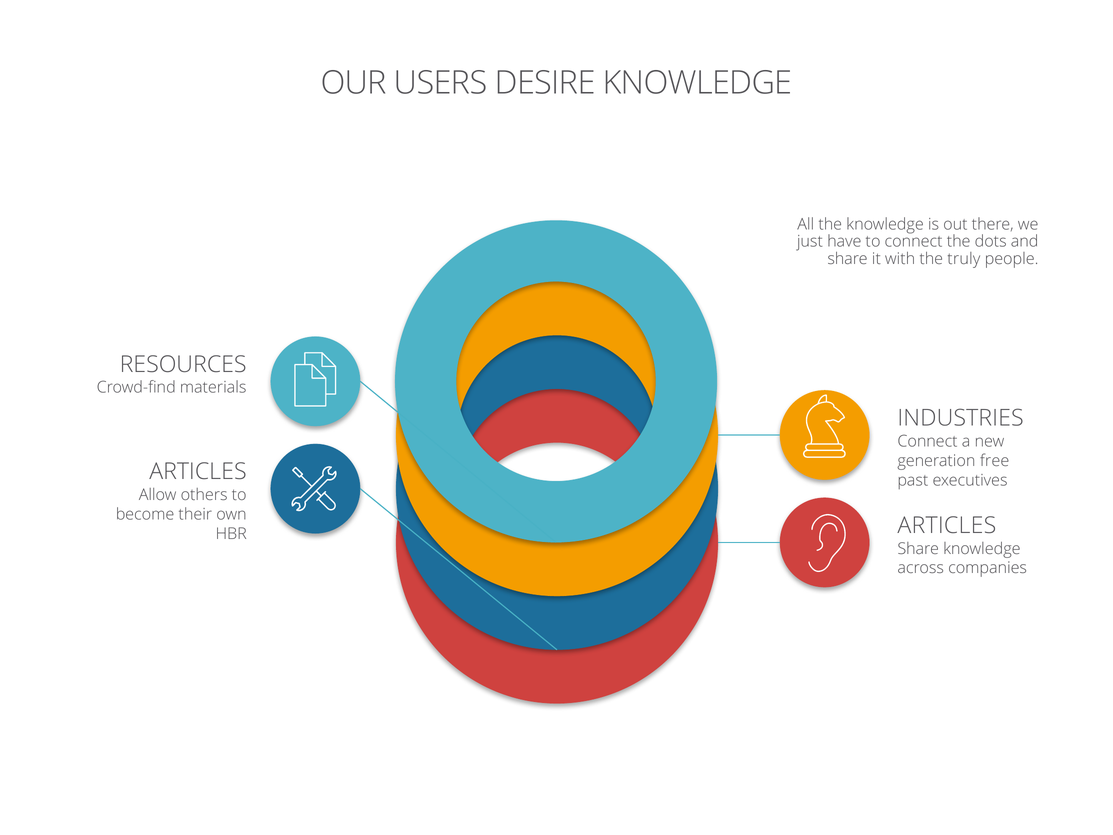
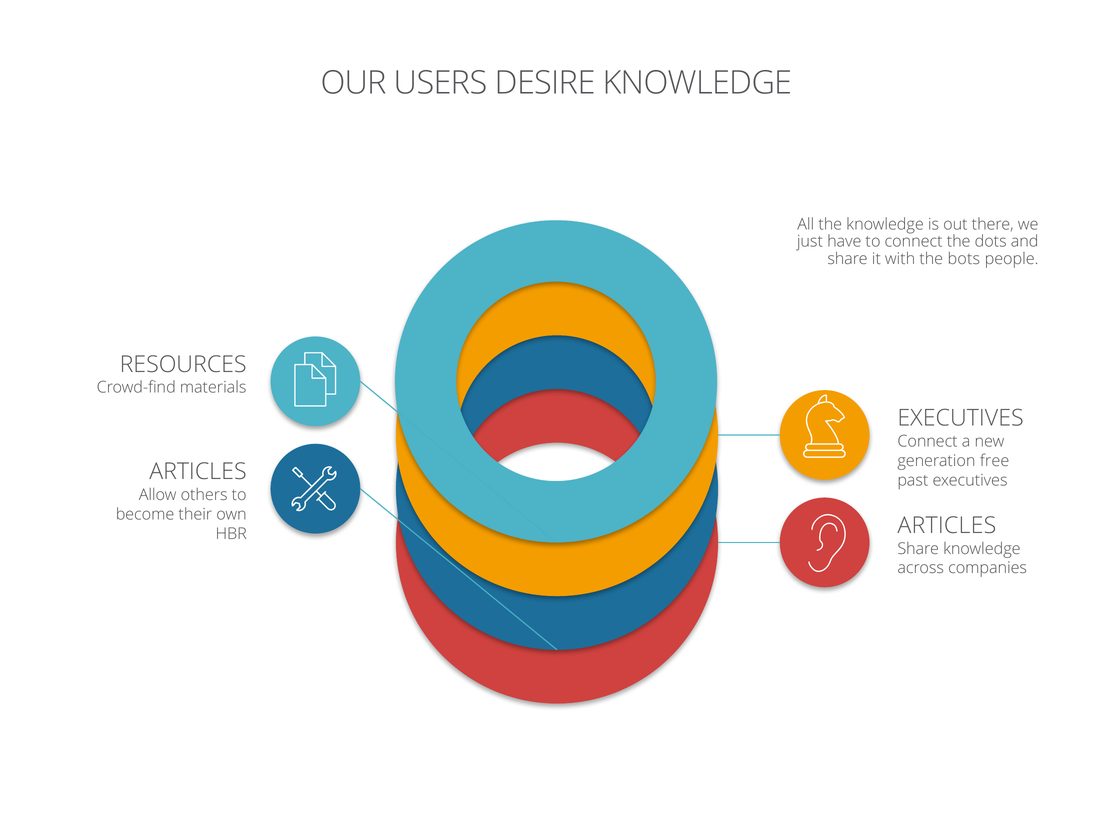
truly: truly -> bots (964, 259)
INDUSTRIES: INDUSTRIES -> EXECUTIVES (961, 418)
